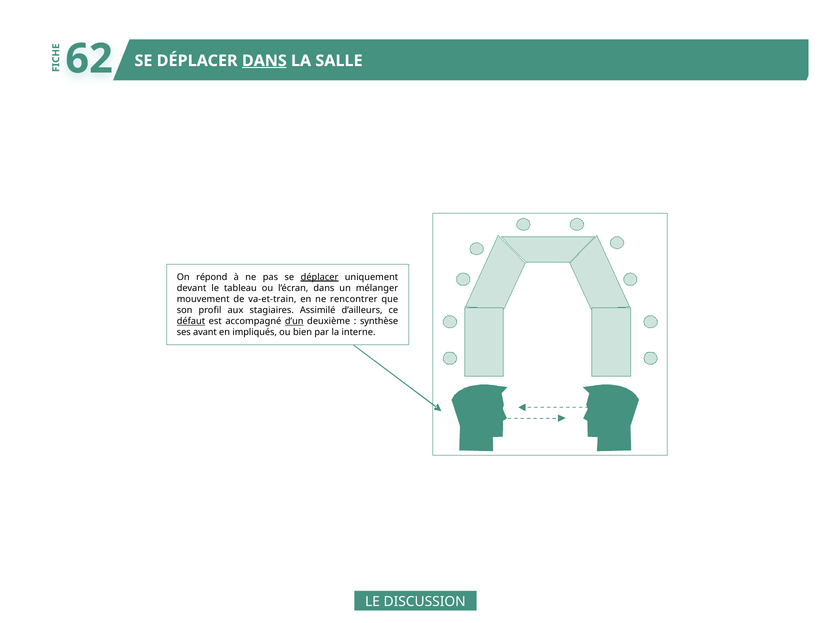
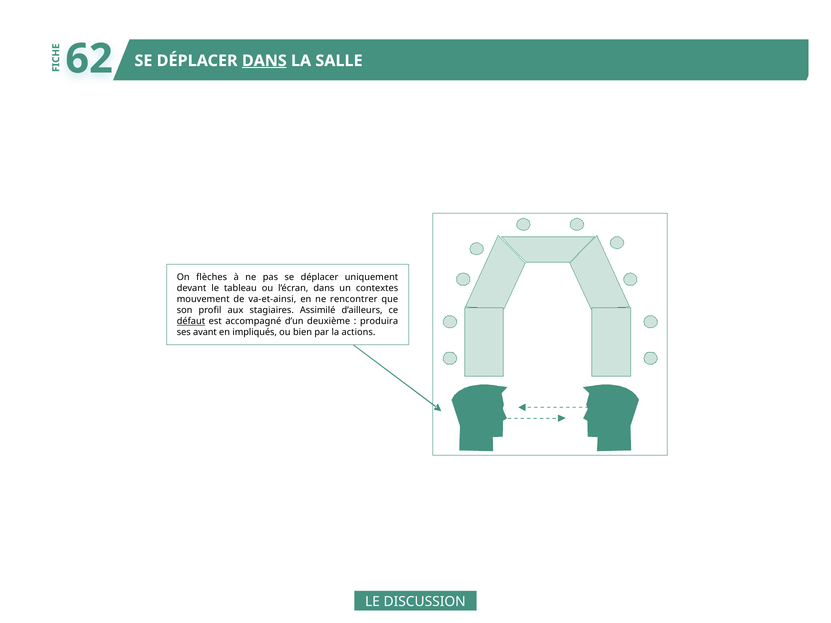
répond: répond -> flèches (212, 277)
déplacer underline: present -> none (320, 277)
mélanger: mélanger -> contextes (377, 288)
va-et-train: va-et-train -> va-et-ainsi (272, 299)
d’un underline: present -> none (294, 321)
synthèse: synthèse -> produira (379, 321)
interne: interne -> actions (358, 332)
